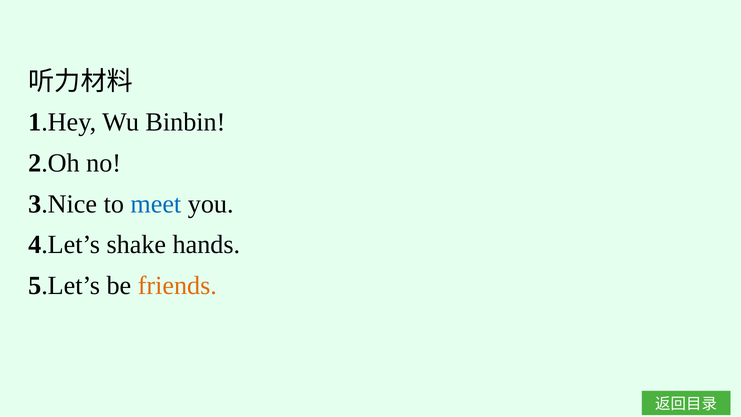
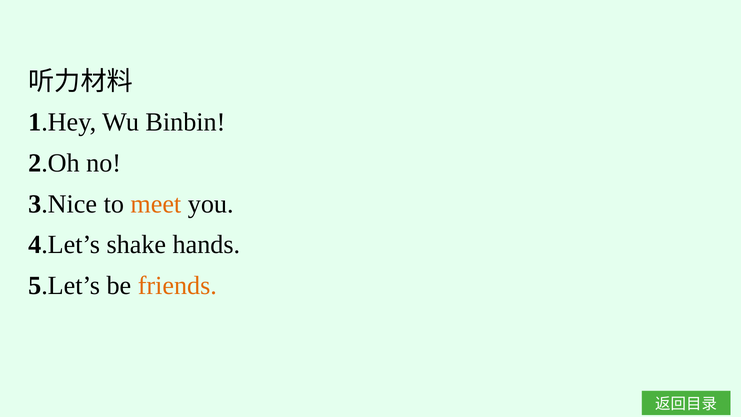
meet colour: blue -> orange (156, 204)
